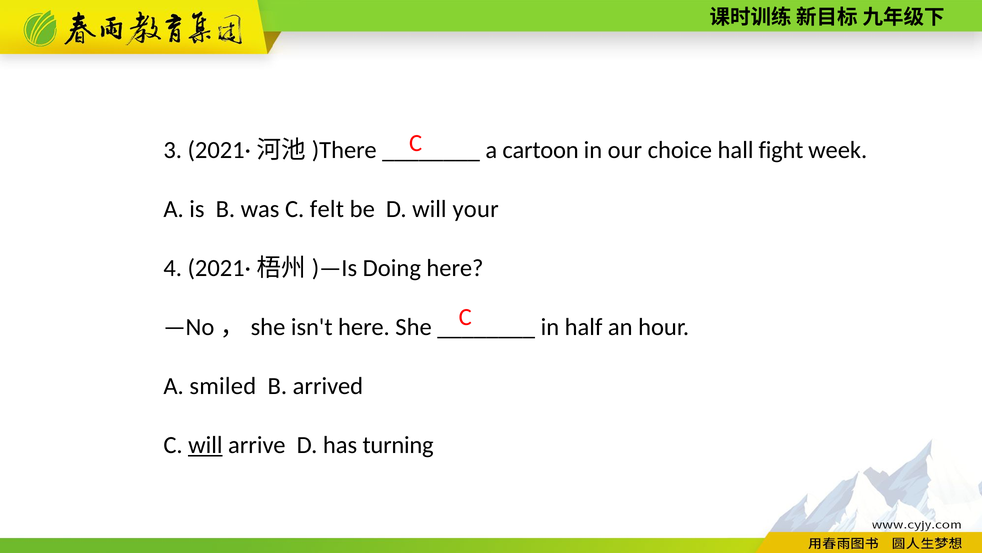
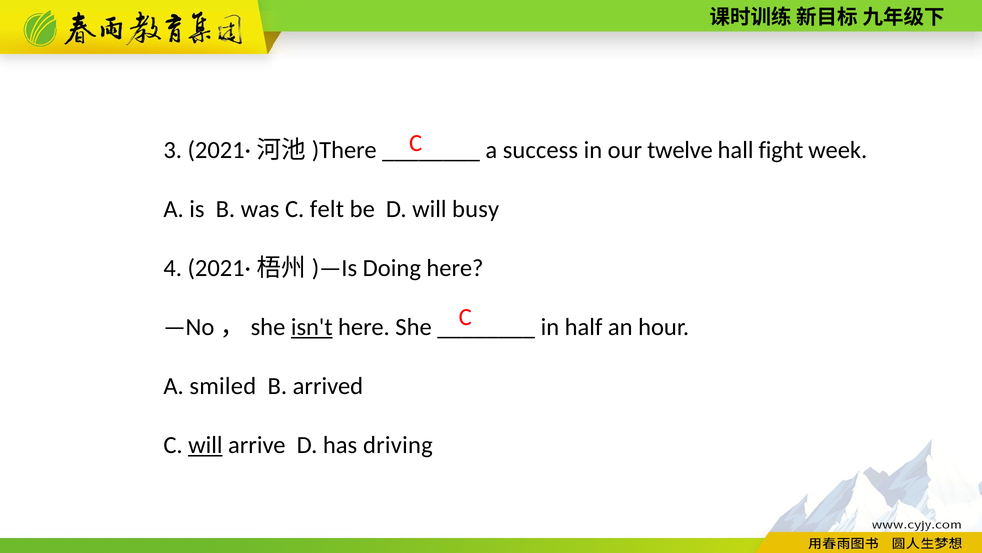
cartoon: cartoon -> success (540, 150)
choice: choice -> twelve (680, 150)
your: your -> busy (476, 209)
isn't underline: none -> present (312, 327)
turning: turning -> driving (398, 445)
